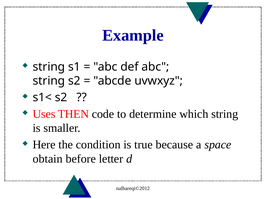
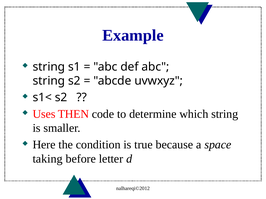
obtain: obtain -> taking (48, 159)
